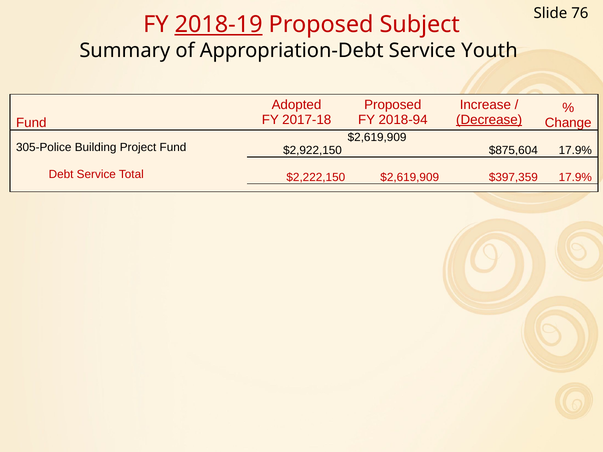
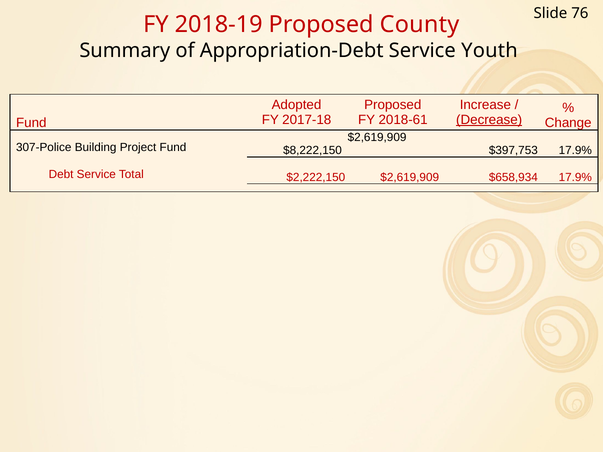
2018-19 underline: present -> none (219, 25)
Subject: Subject -> County (420, 25)
2018-94: 2018-94 -> 2018-61 (403, 120)
305-Police: 305-Police -> 307-Police (44, 148)
$2,922,150: $2,922,150 -> $8,222,150 (313, 151)
$875,604: $875,604 -> $397,753 (513, 151)
$397,359: $397,359 -> $658,934 (513, 178)
